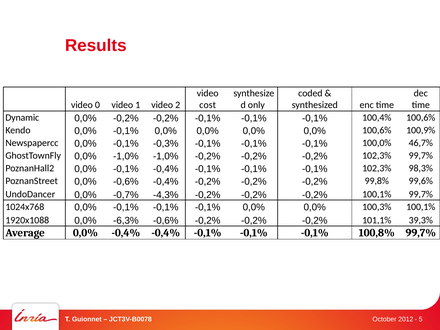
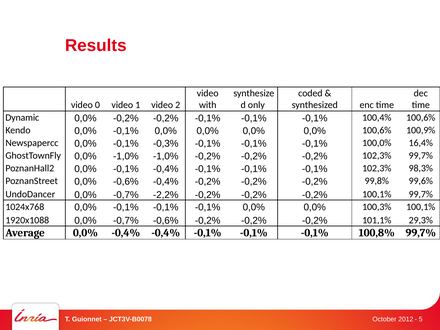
cost: cost -> with (208, 105)
46,7%: 46,7% -> 16,4% (421, 143)
-4,3%: -4,3% -> -2,2% (166, 195)
1920x1088 0,0% -6,3%: -6,3% -> -0,7% (126, 221)
39,3%: 39,3% -> 29,3% (421, 220)
